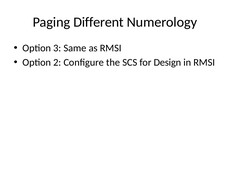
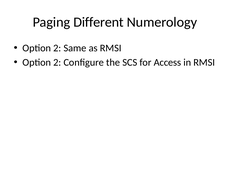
3: 3 -> 2 (57, 48)
Design: Design -> Access (167, 63)
